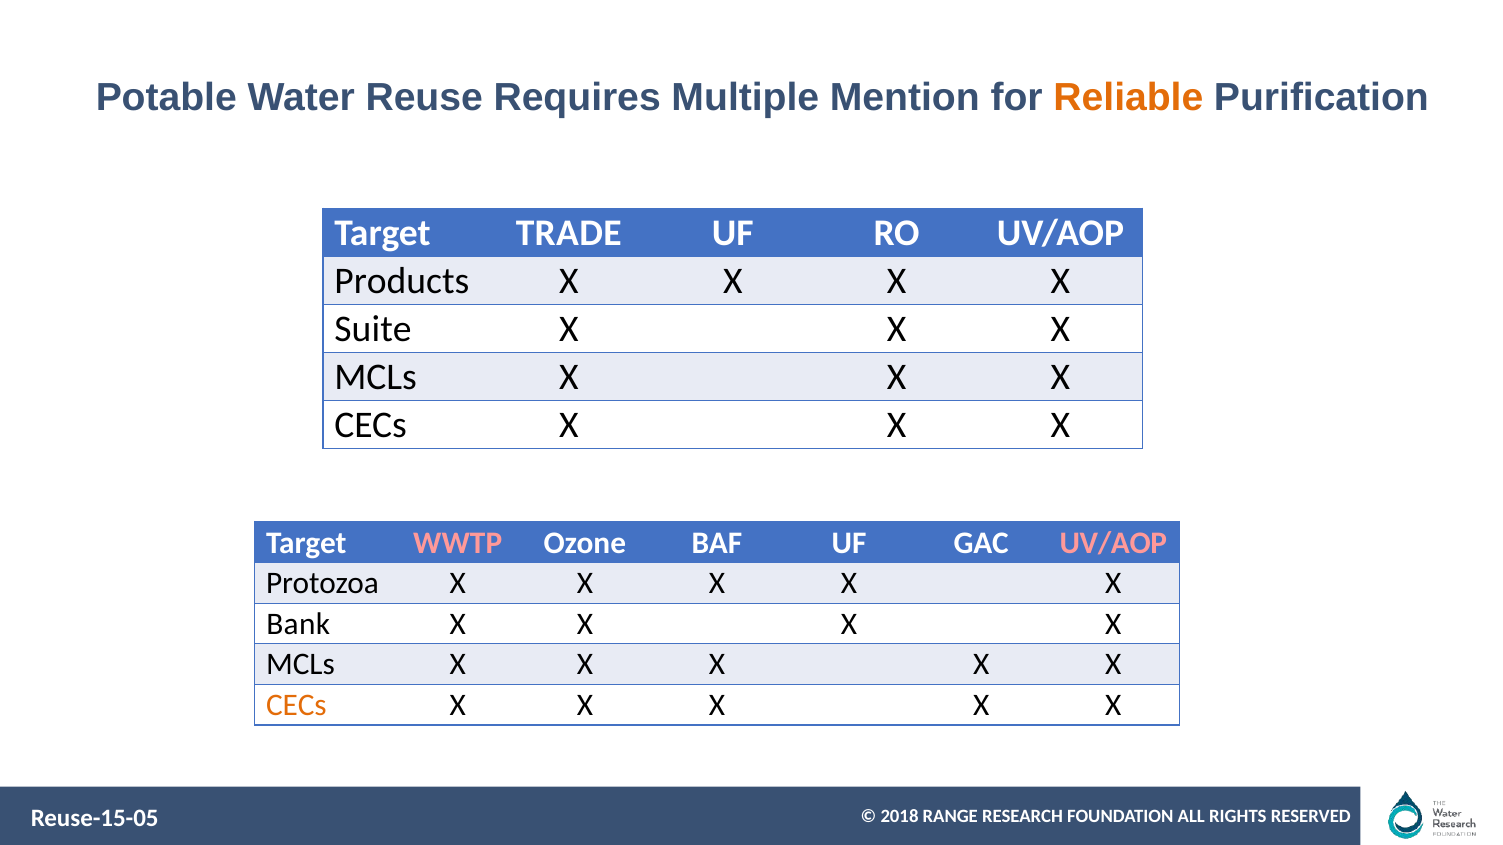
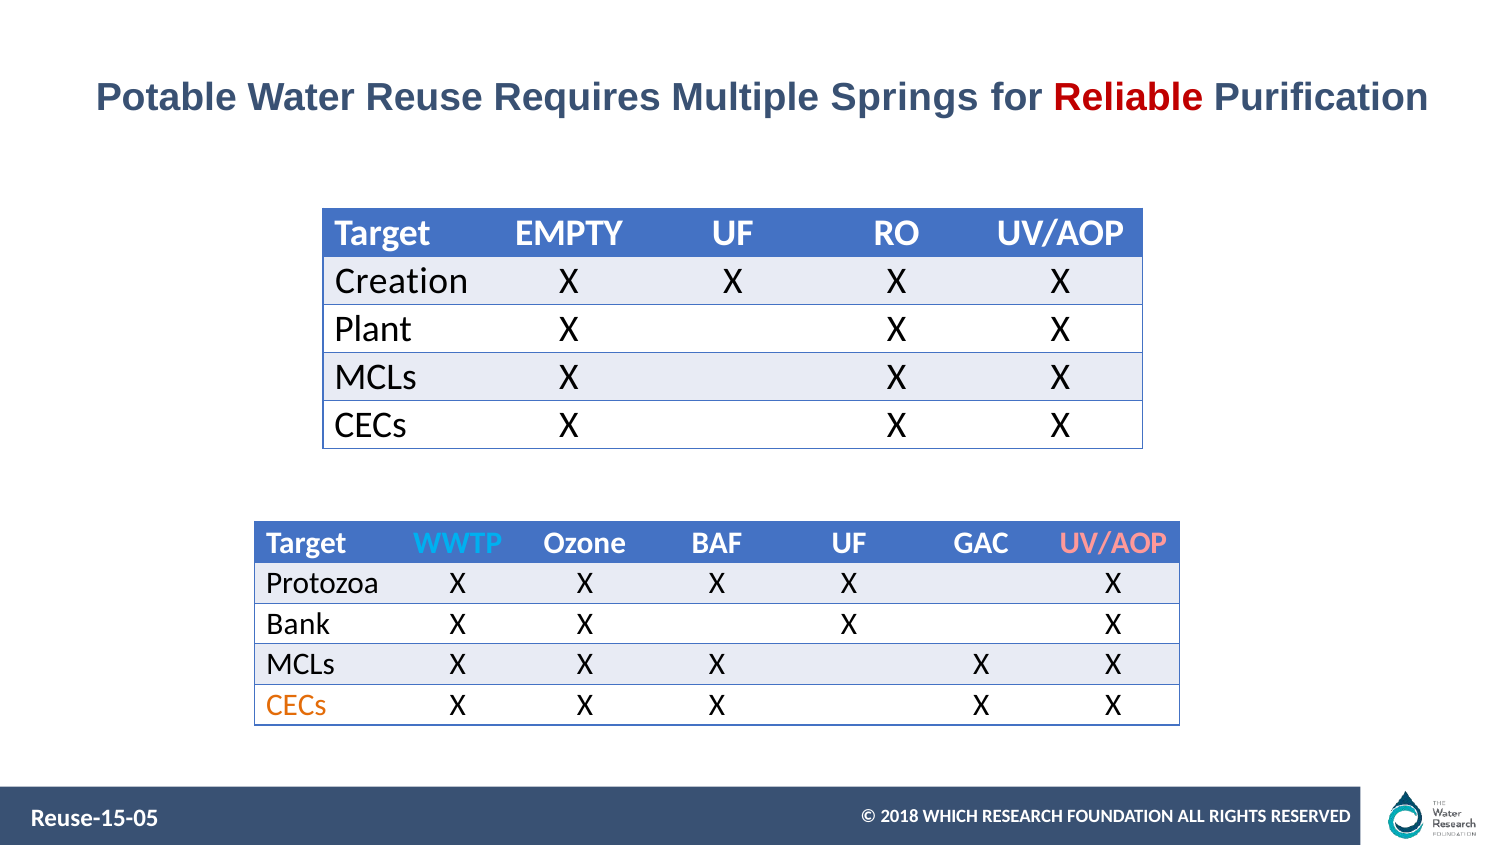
Mention: Mention -> Springs (905, 98)
Reliable colour: orange -> red (1128, 98)
TRADE: TRADE -> EMPTY (569, 233)
Products: Products -> Creation (402, 281)
Suite: Suite -> Plant (373, 329)
WWTP colour: pink -> light blue (458, 543)
RANGE: RANGE -> WHICH (950, 817)
